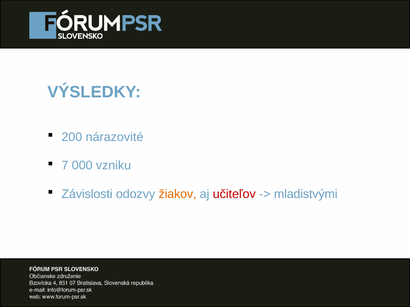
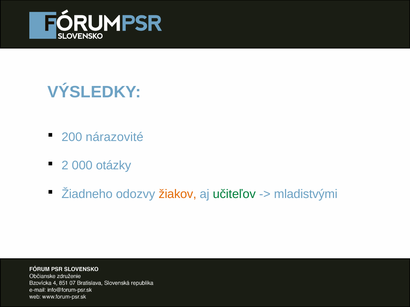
7: 7 -> 2 (65, 166)
vzniku: vzniku -> otázky (114, 166)
Závislosti: Závislosti -> Žiadneho (87, 194)
učiteľov colour: red -> green (234, 194)
